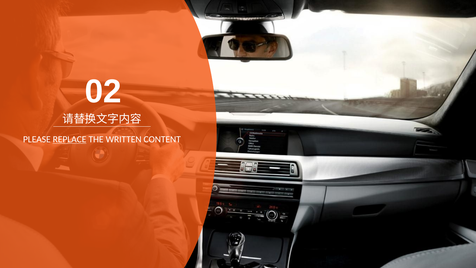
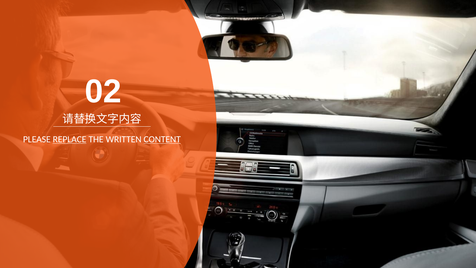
CONTENT underline: none -> present (162, 139)
